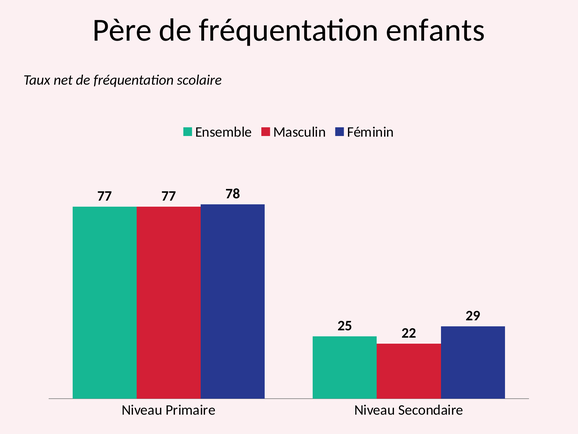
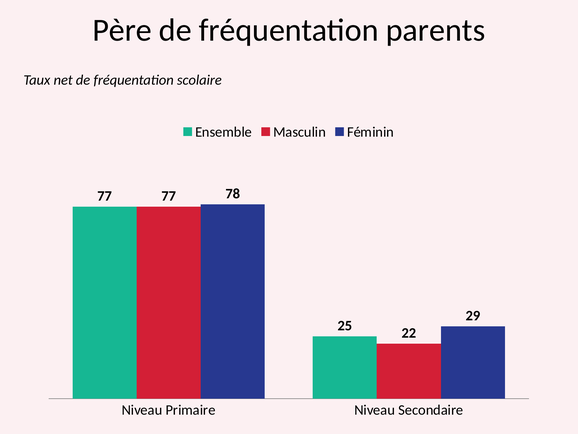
enfants: enfants -> parents (435, 30)
